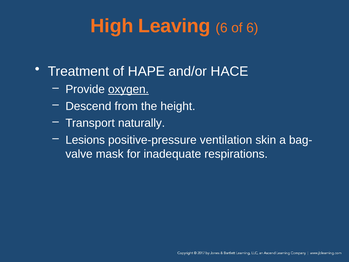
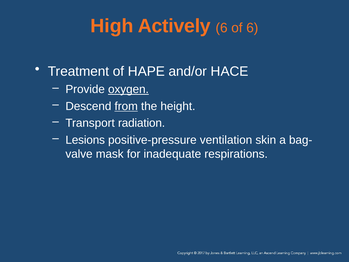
Leaving: Leaving -> Actively (174, 26)
from underline: none -> present (126, 106)
naturally: naturally -> radiation (142, 123)
